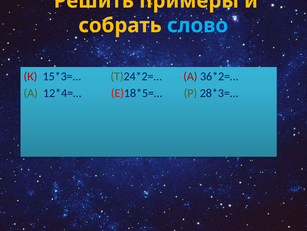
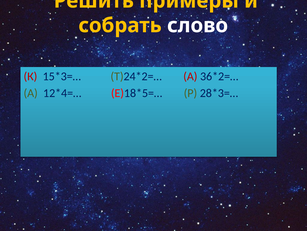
слово colour: light blue -> white (198, 25)
